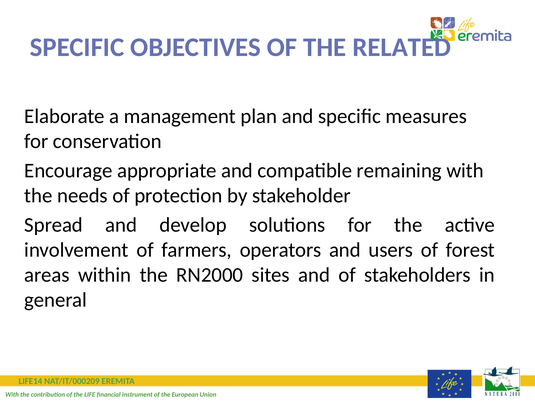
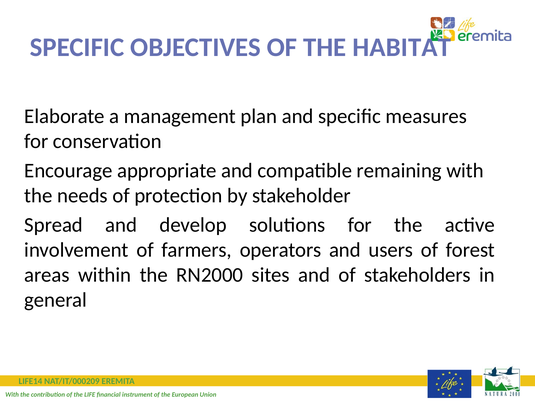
RELATED: RELATED -> HABITAT (402, 47)
